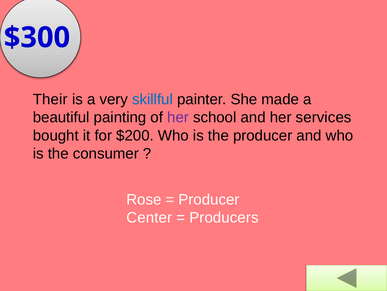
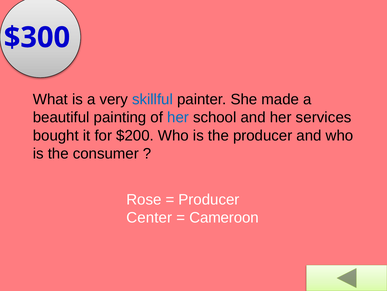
Their: Their -> What (50, 99)
her colour: purple -> blue (178, 117)
Producers: Producers -> Cameroon (224, 217)
